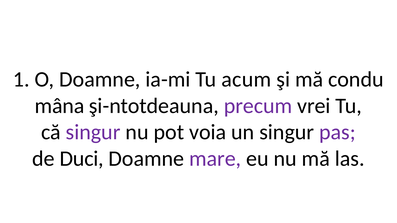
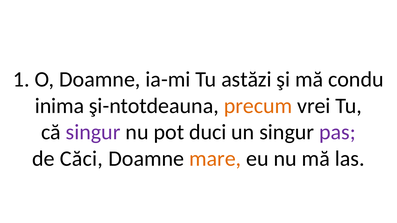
acum: acum -> astăzi (246, 79)
mâna: mâna -> inima (60, 106)
precum colour: purple -> orange (258, 106)
voia: voia -> duci (208, 132)
Duci: Duci -> Căci (81, 159)
mare colour: purple -> orange (215, 159)
